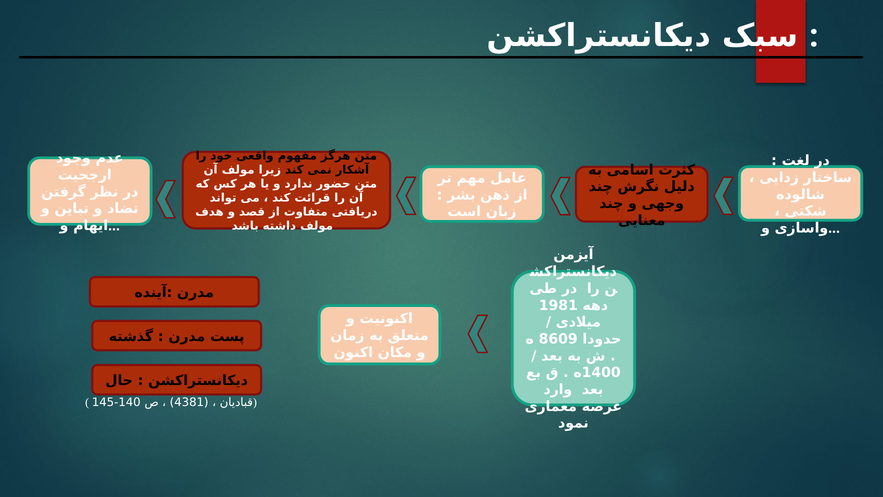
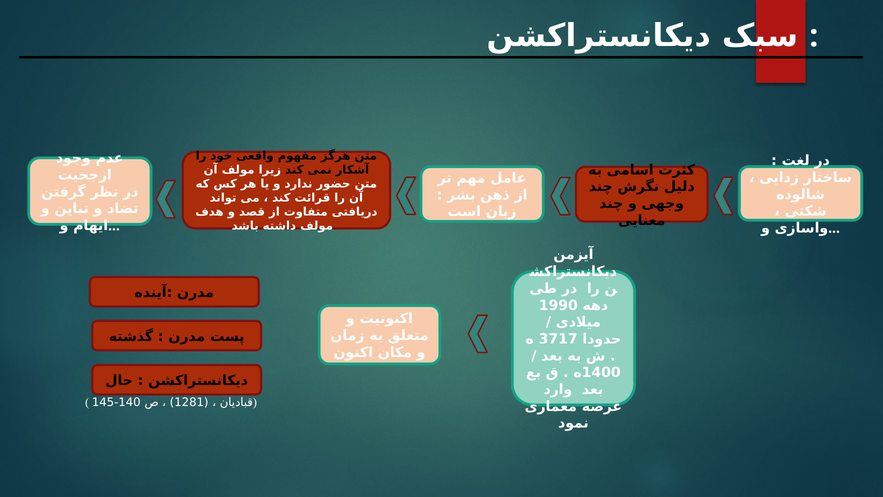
1981: 1981 -> 1990 (558, 305)
8609: 8609 -> 3717 (558, 339)
4381: 4381 -> 1281 (189, 402)
